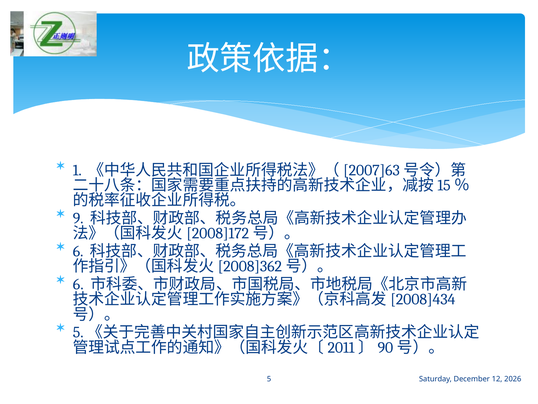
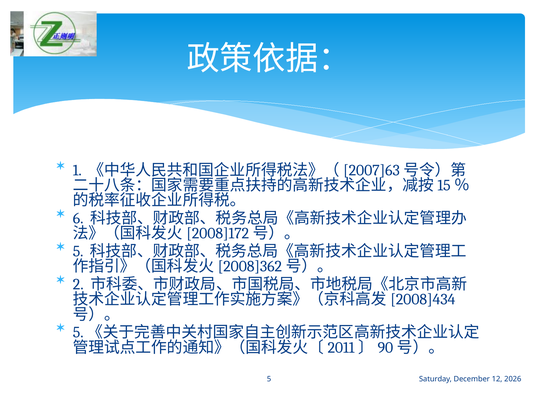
9: 9 -> 6 (78, 218)
6: 6 -> 5 (78, 251)
6: 6 -> 2 (78, 284)
